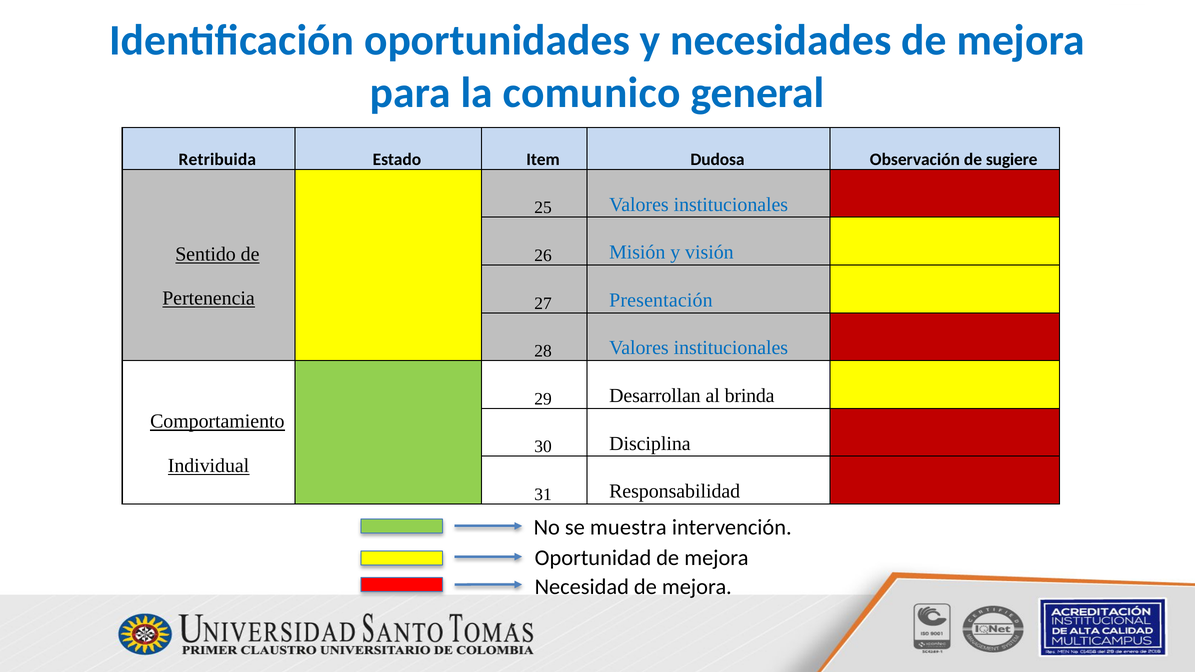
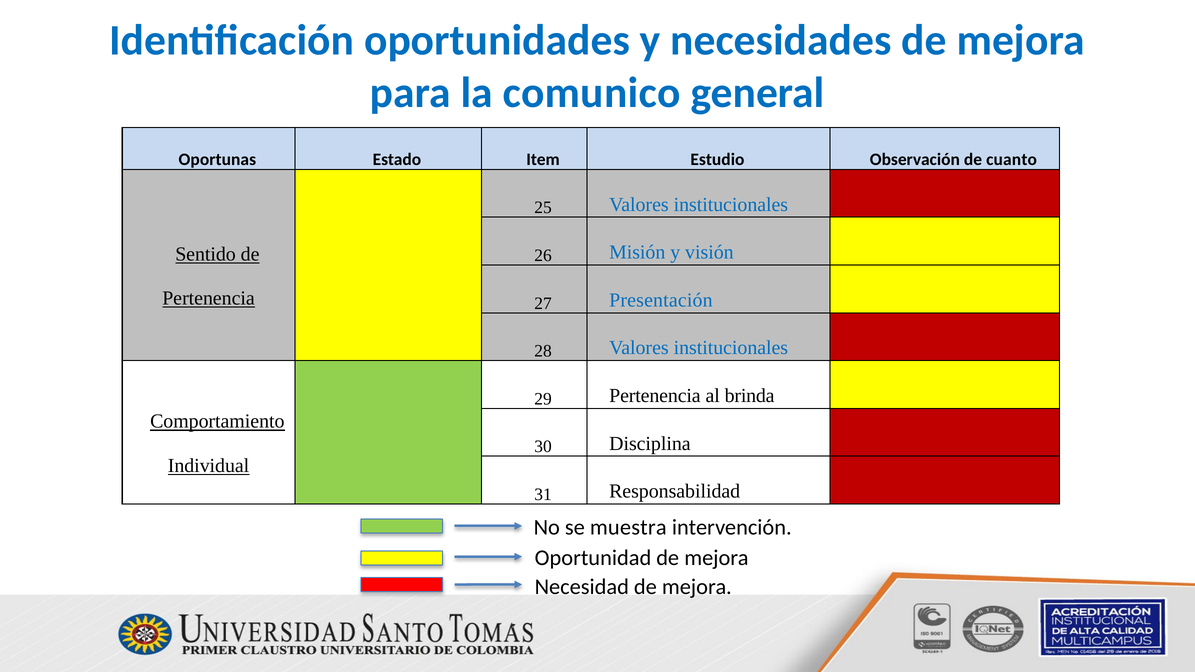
Retribuida: Retribuida -> Oportunas (217, 160)
Dudosa: Dudosa -> Estudio (717, 160)
sugiere: sugiere -> cuanto (1012, 160)
29 Desarrollan: Desarrollan -> Pertenencia (655, 396)
